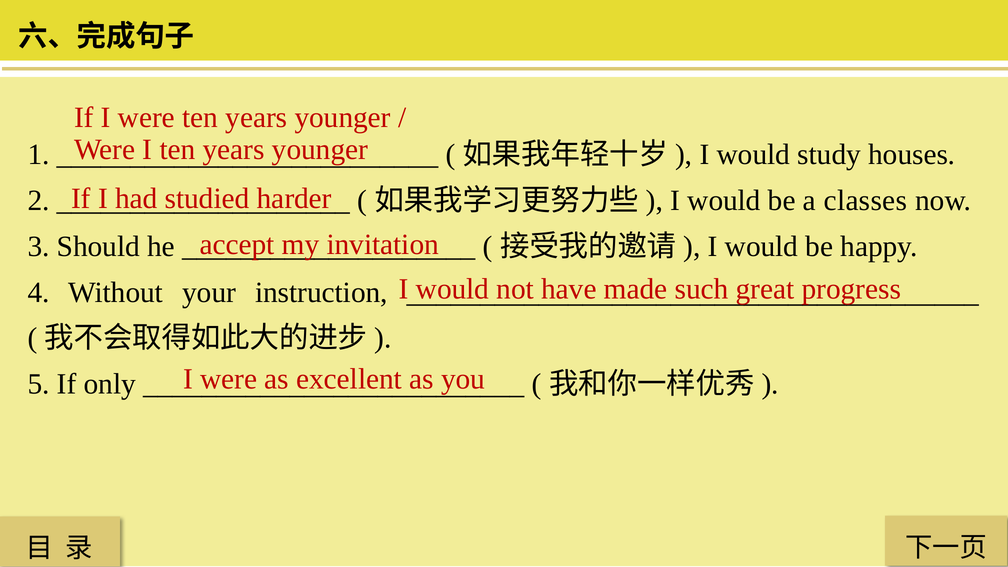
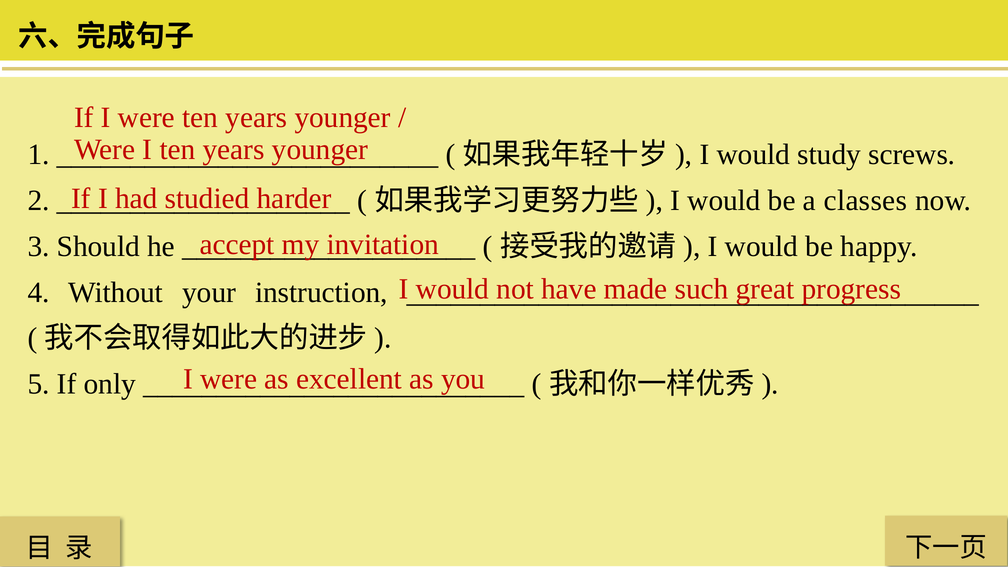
houses: houses -> screws (912, 155)
